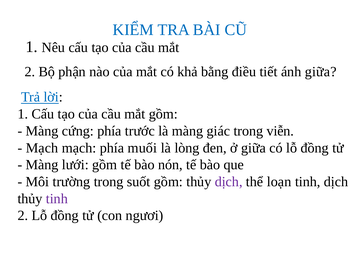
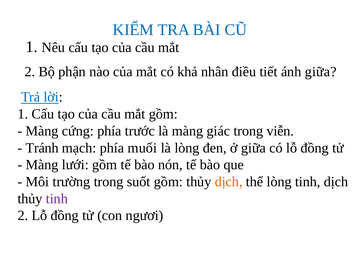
bằng: bằng -> nhân (215, 72)
Mạch: Mạch -> Tránh (42, 148)
dịch colour: purple -> orange (229, 181)
thể loạn: loạn -> lòng (279, 181)
